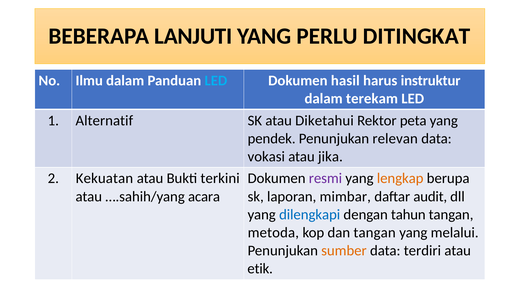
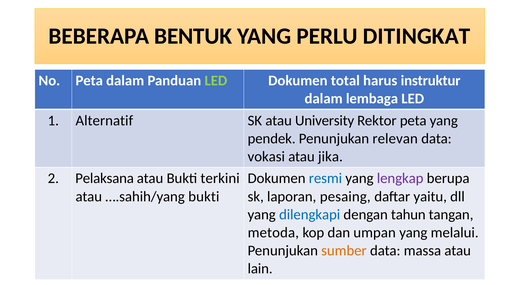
LANJUTI: LANJUTI -> BENTUK (193, 36)
No Ilmu: Ilmu -> Peta (89, 80)
LED colour: light blue -> light green (216, 80)
hasil: hasil -> total (345, 80)
terekam: terekam -> lembaga (372, 98)
Diketahui: Diketahui -> University (325, 120)
Kekuatan: Kekuatan -> Pelaksana (105, 178)
resmi colour: purple -> blue (325, 178)
lengkap colour: orange -> purple (400, 178)
….sahih/yang acara: acara -> bukti (204, 196)
mimbar: mimbar -> pesaing (345, 196)
audit: audit -> yaitu (430, 196)
dan tangan: tangan -> umpan (375, 232)
terdiri: terdiri -> massa (422, 250)
etik: etik -> lain (260, 268)
